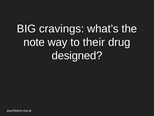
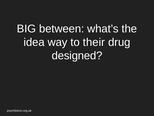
cravings: cravings -> between (62, 29)
note: note -> idea (34, 42)
